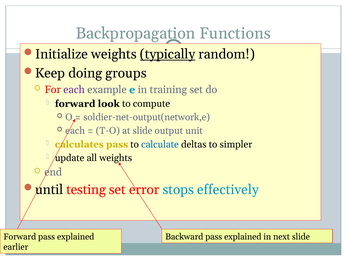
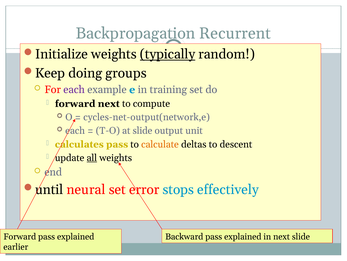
Functions: Functions -> Recurrent (235, 33)
forward look: look -> next (109, 103)
soldier-net-output(network,e: soldier-net-output(network,e -> cycles-net-output(network,e (147, 117)
calculate colour: blue -> orange (160, 144)
simpler: simpler -> descent (236, 144)
all underline: none -> present (92, 157)
testing: testing -> neural (86, 189)
